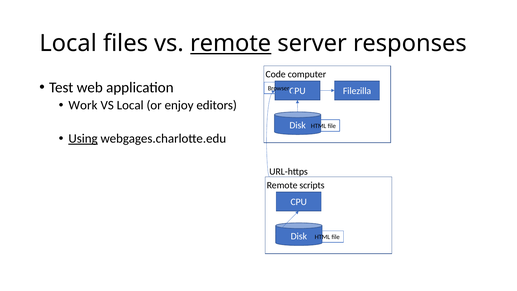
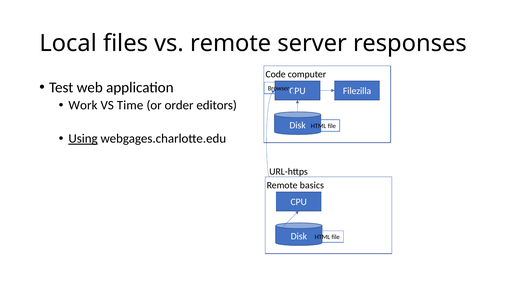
remote underline: present -> none (231, 43)
VS Local: Local -> Time (130, 105)
enjoy: enjoy -> order (179, 105)
scripts: scripts -> basics (312, 185)
